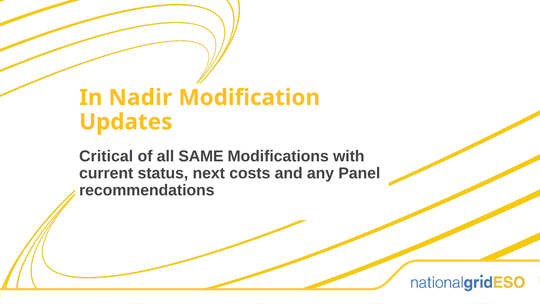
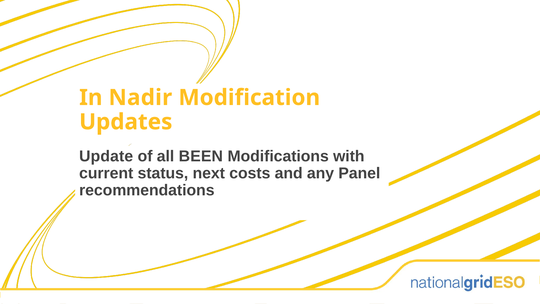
Critical: Critical -> Update (106, 156)
SAME: SAME -> BEEN (201, 156)
